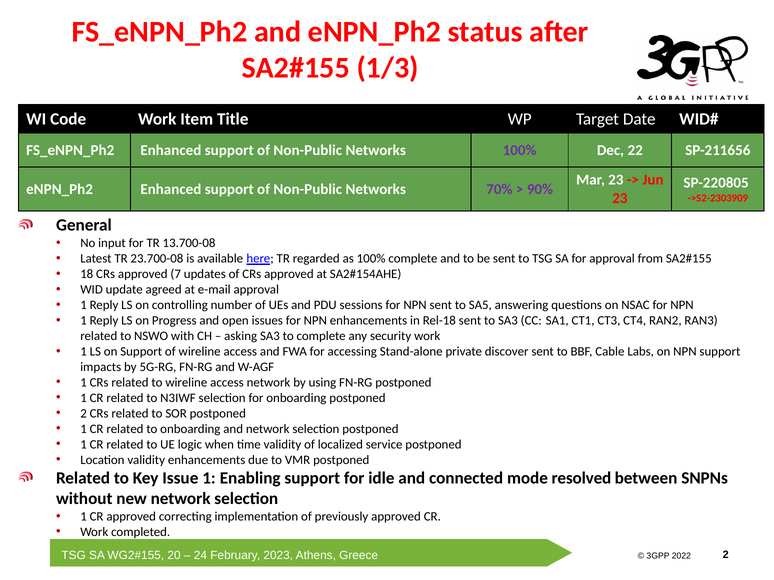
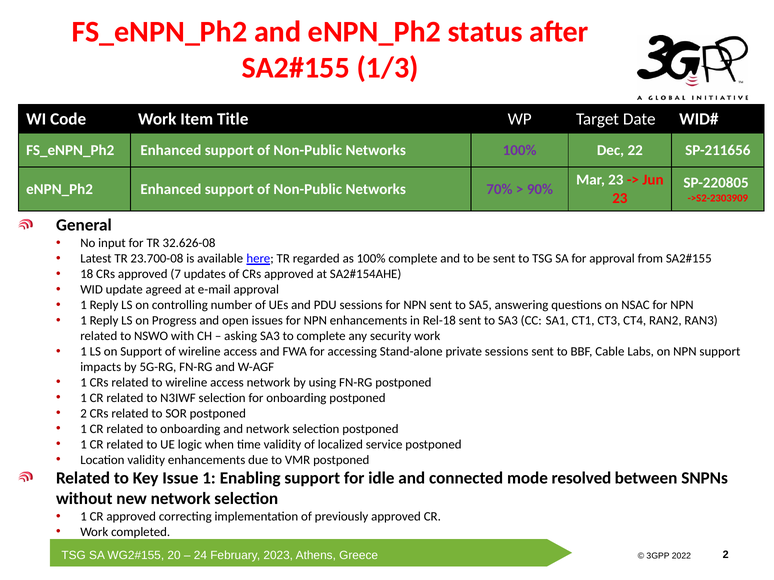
13.700-08: 13.700-08 -> 32.626-08 (189, 243)
private discover: discover -> sessions (507, 352)
